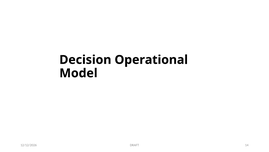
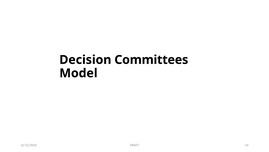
Operational: Operational -> Committees (151, 60)
